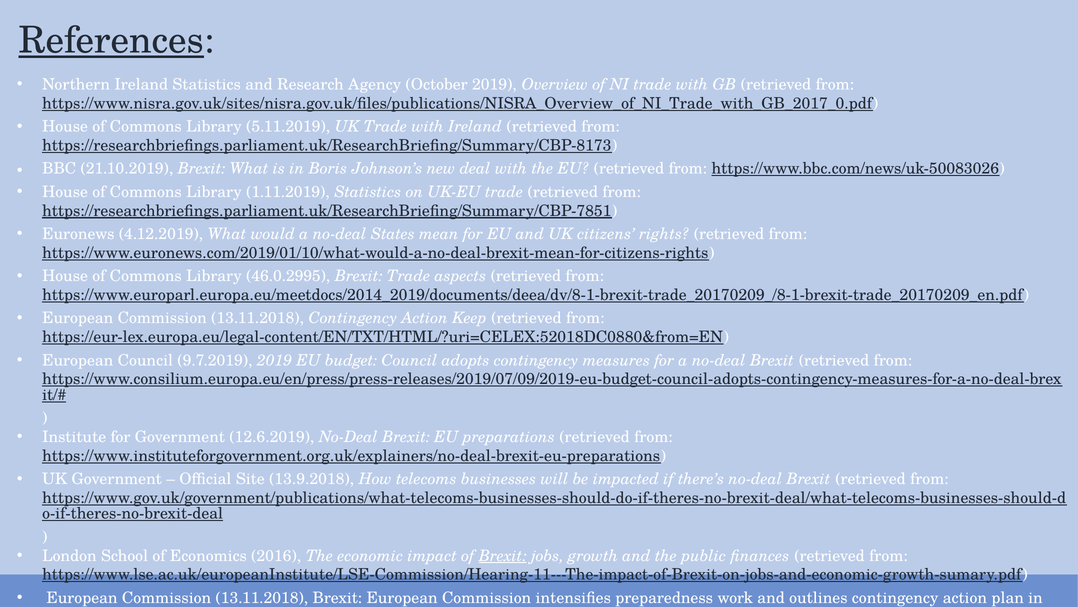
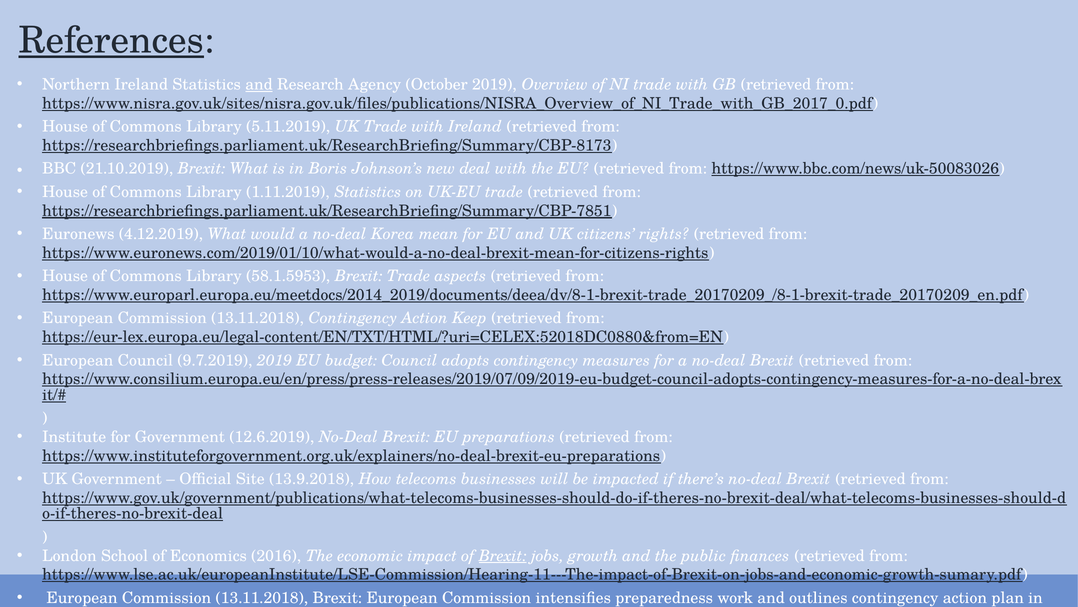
and underline: none -> present (259, 85)
States: States -> Korea (393, 234)
46.0.2995: 46.0.2995 -> 58.1.5953 (288, 276)
